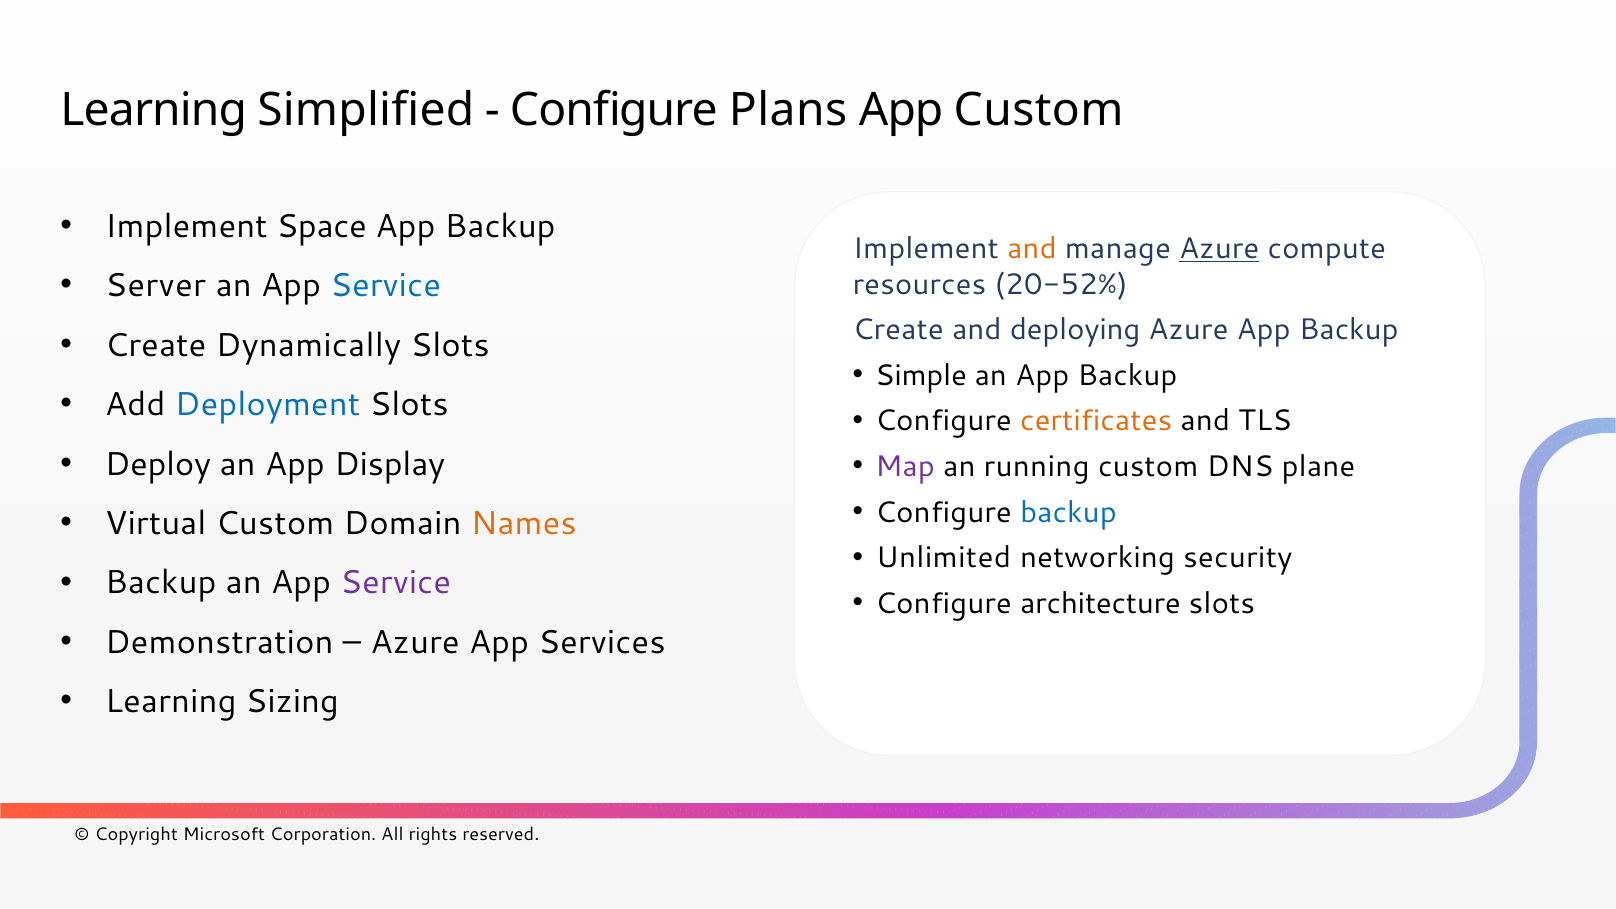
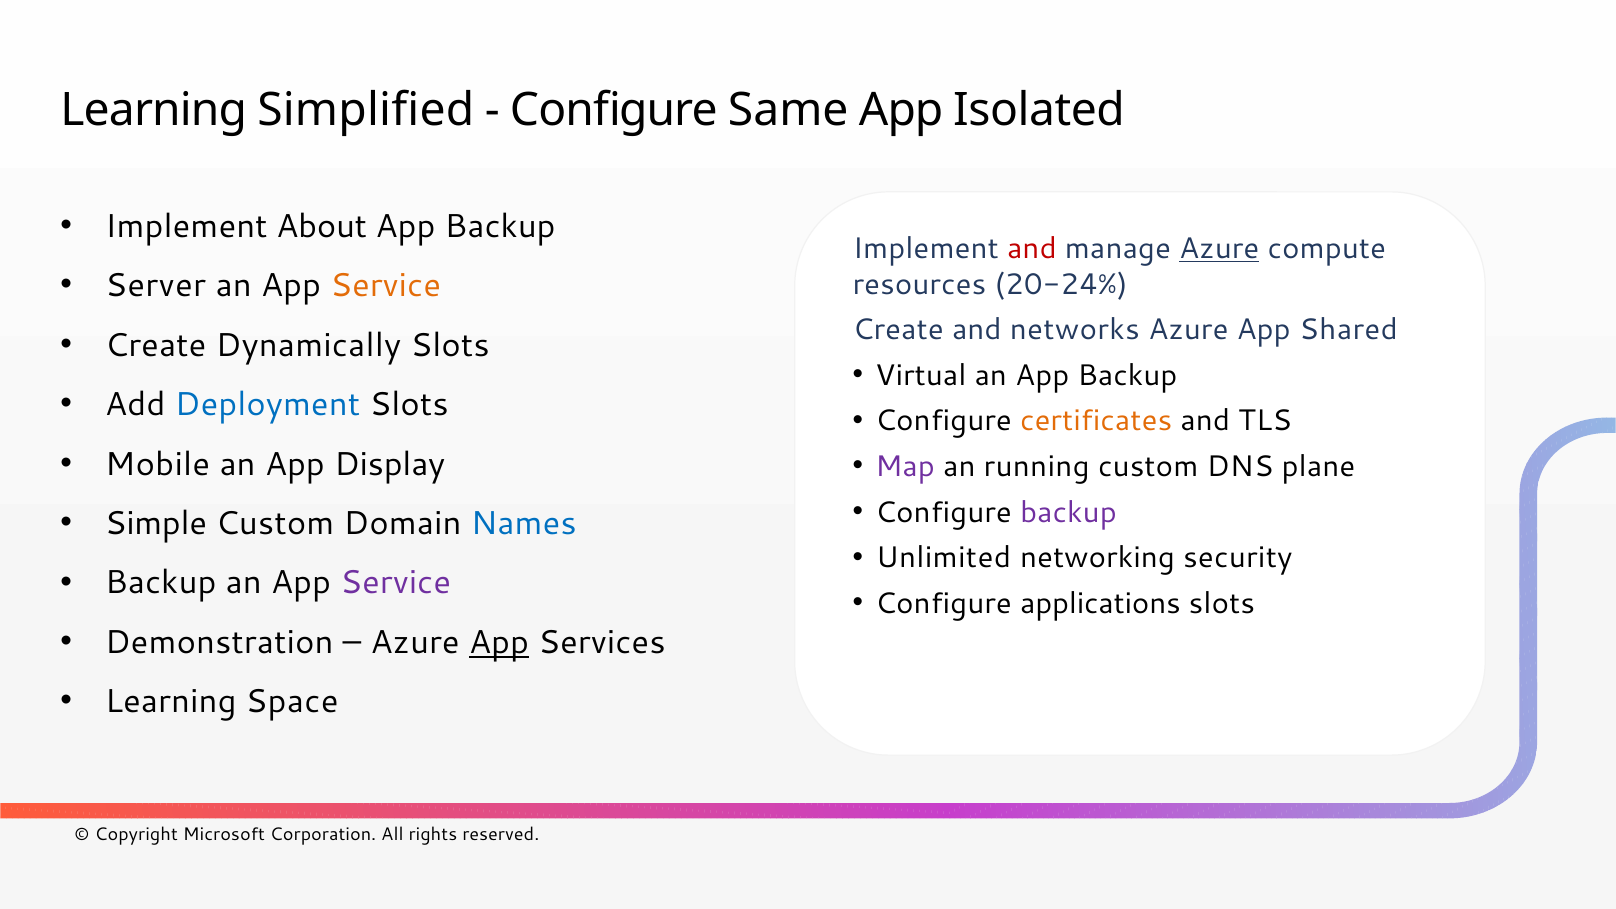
Plans: Plans -> Same (788, 110)
App Custom: Custom -> Isolated (1039, 110)
Space: Space -> About (322, 227)
and colour: orange -> red (1032, 249)
Service colour: blue -> orange (386, 286)
20-52%: 20-52% -> 20-24% (1061, 284)
deploying: deploying -> networks (1075, 330)
Azure App Backup: Backup -> Shared (1349, 330)
Simple: Simple -> Virtual (921, 375)
Deploy: Deploy -> Mobile (158, 464)
backup colour: blue -> purple (1068, 512)
Virtual: Virtual -> Simple (156, 524)
Names colour: orange -> blue (524, 524)
architecture: architecture -> applications (1100, 603)
App underline: none -> present (499, 642)
Sizing: Sizing -> Space (292, 702)
